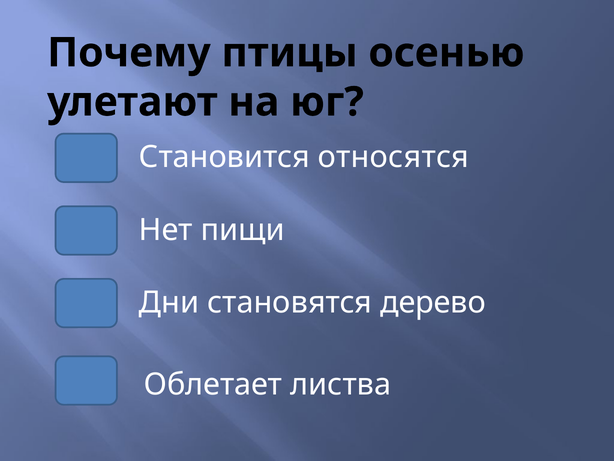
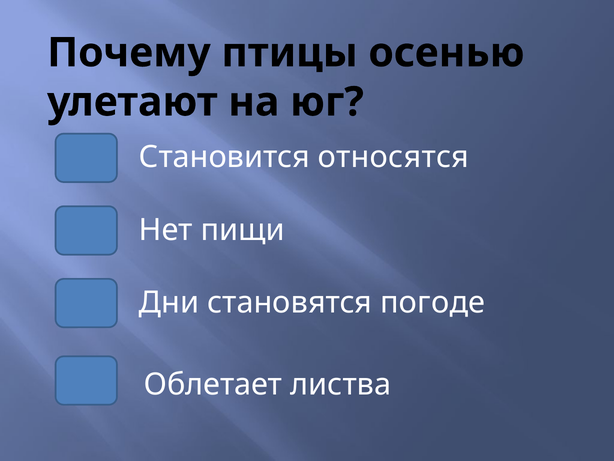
дерево: дерево -> погоде (433, 302)
